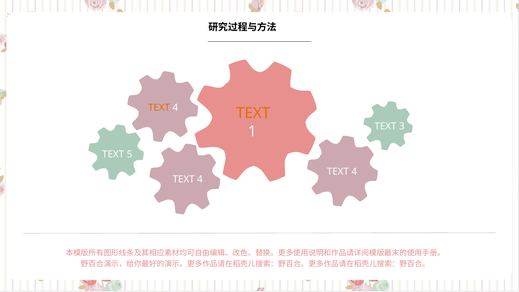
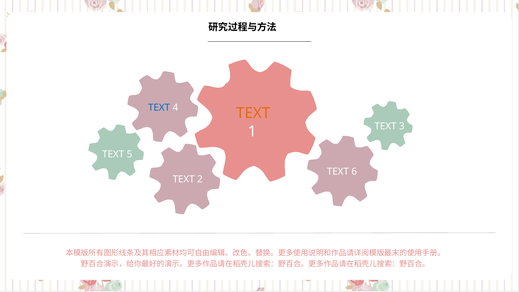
TEXT colour: orange -> blue (159, 108)
4: 4 -> 6 (354, 172)
4: 4 -> 2 (200, 179)
